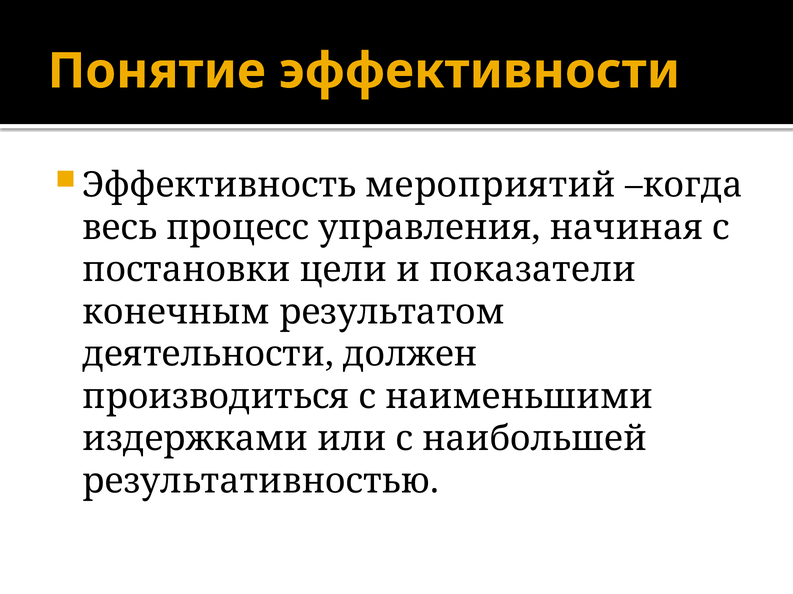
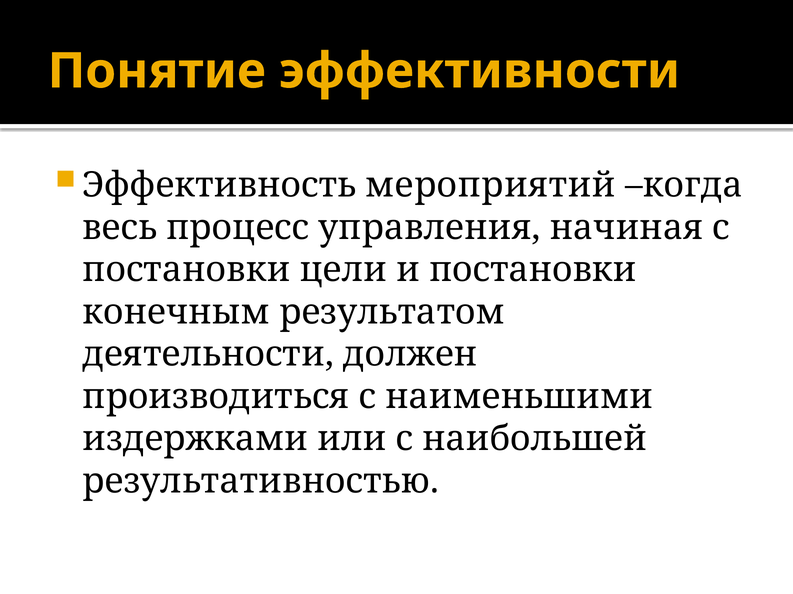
и показатели: показатели -> постановки (533, 270)
